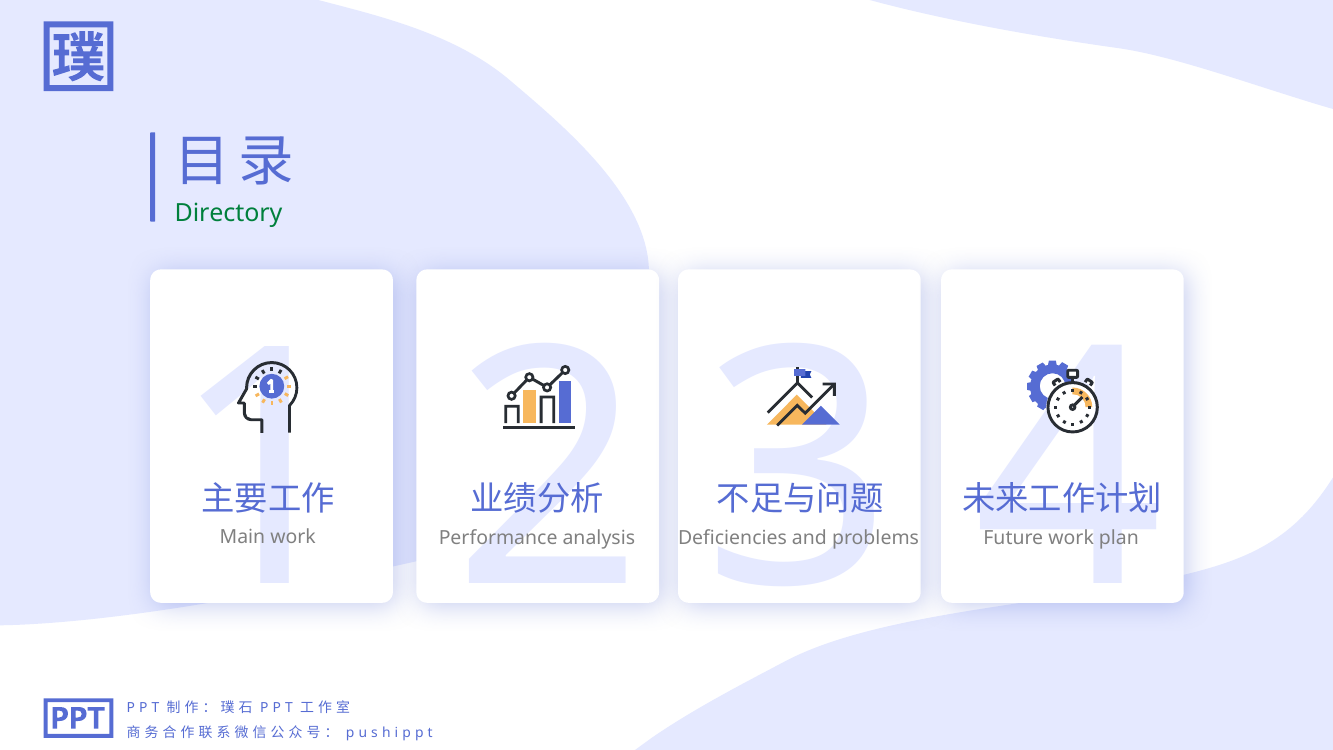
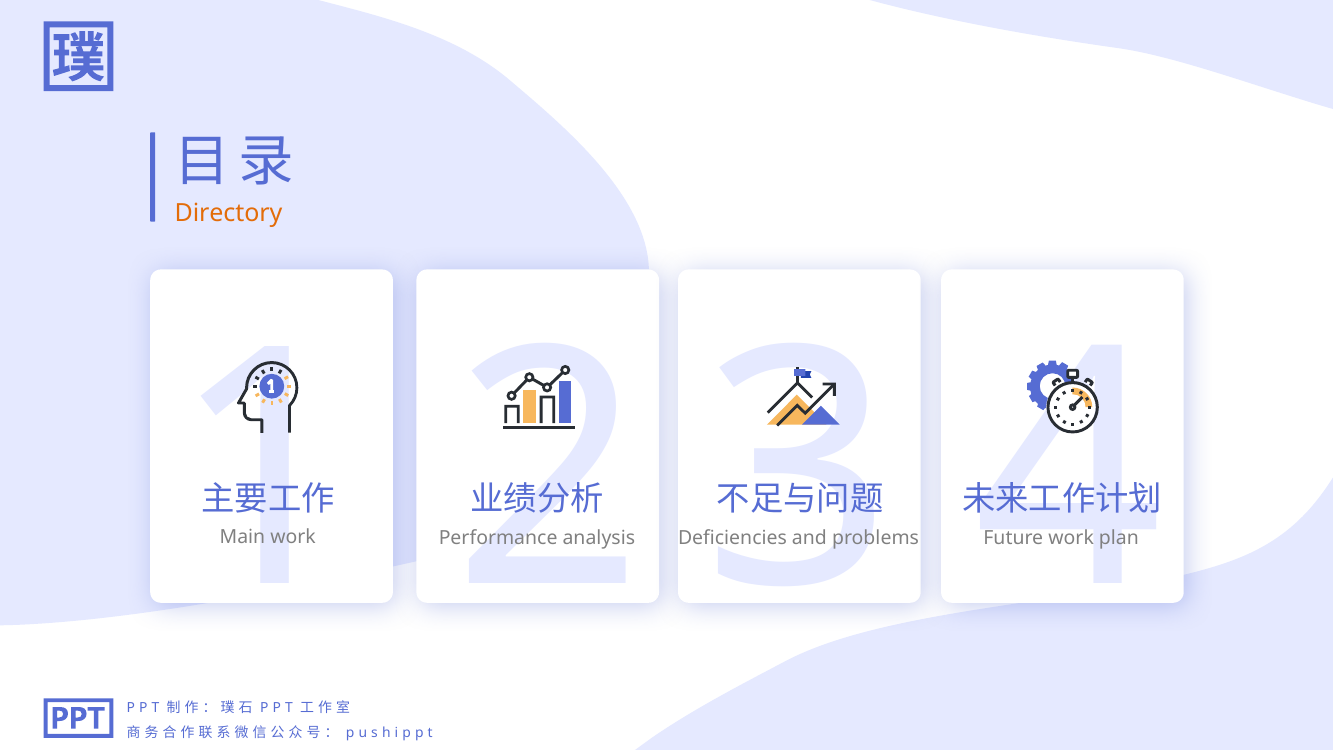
Directory colour: green -> orange (228, 213)
